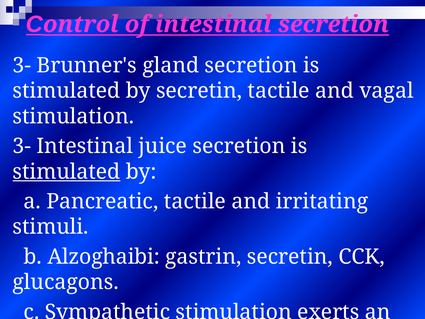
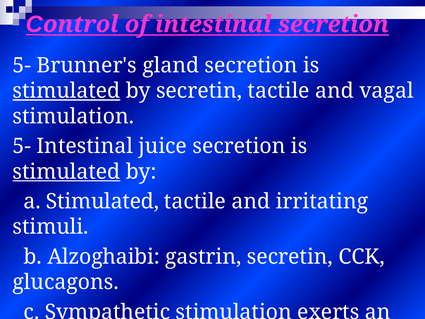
3-: 3- -> 5- (22, 65)
stimulated underline: none -> present (66, 91)
3-: 3- -> 5- (22, 146)
a Pancreatic: Pancreatic -> Stimulated (102, 201)
